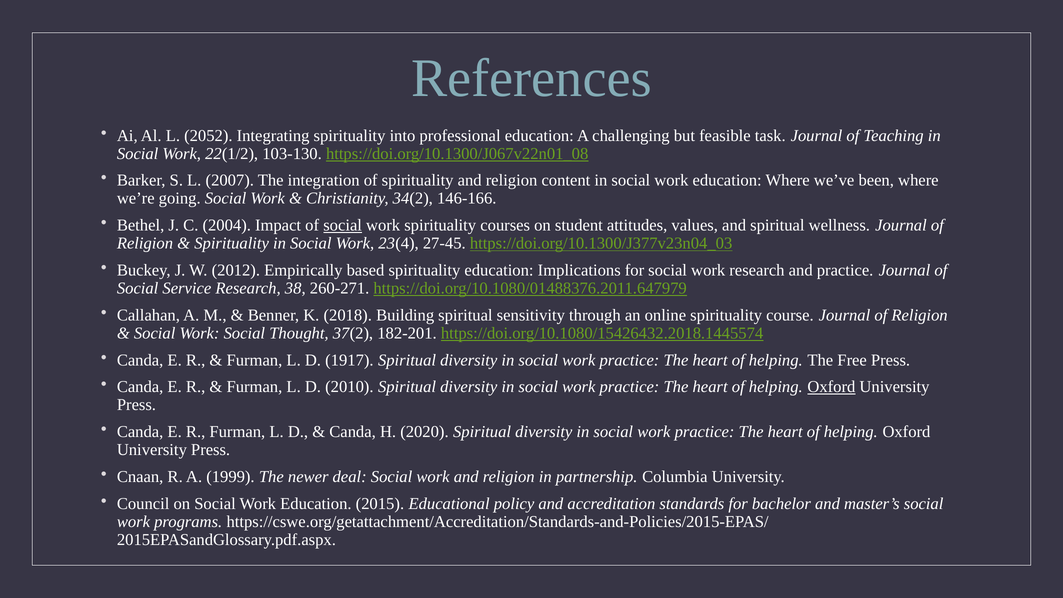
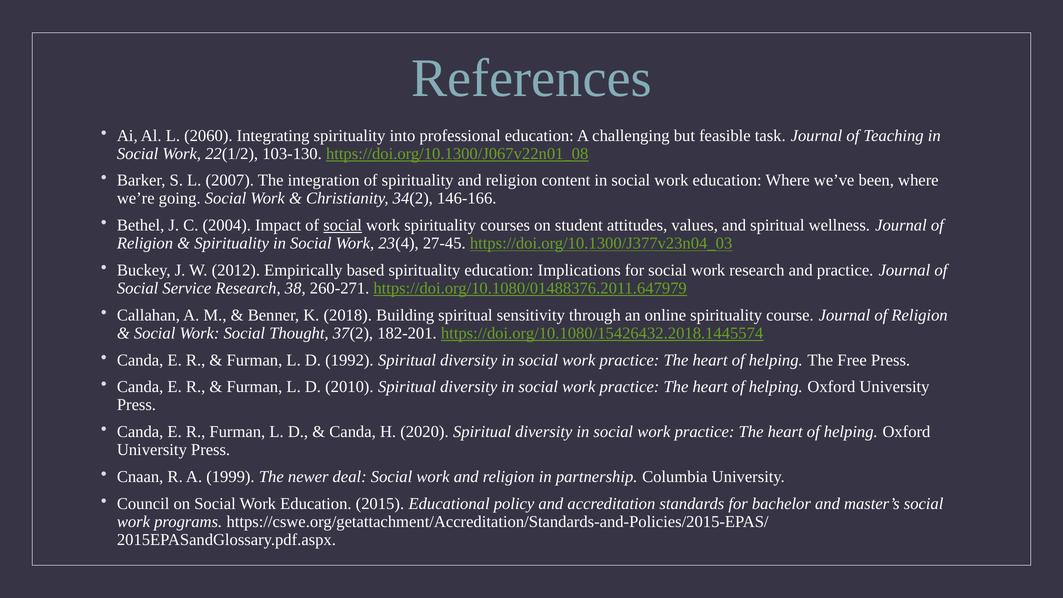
2052: 2052 -> 2060 (208, 136)
1917: 1917 -> 1992 (349, 360)
Oxford underline: present -> none (831, 387)
